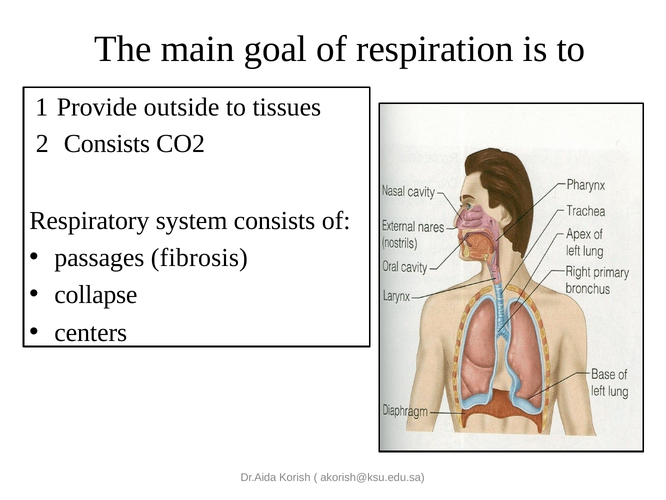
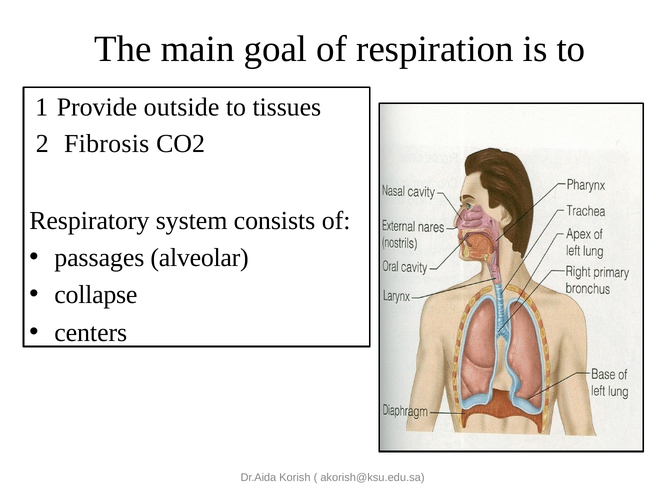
Consists: Consists -> Fibrosis (107, 144)
fibrosis: fibrosis -> alveolar (200, 258)
